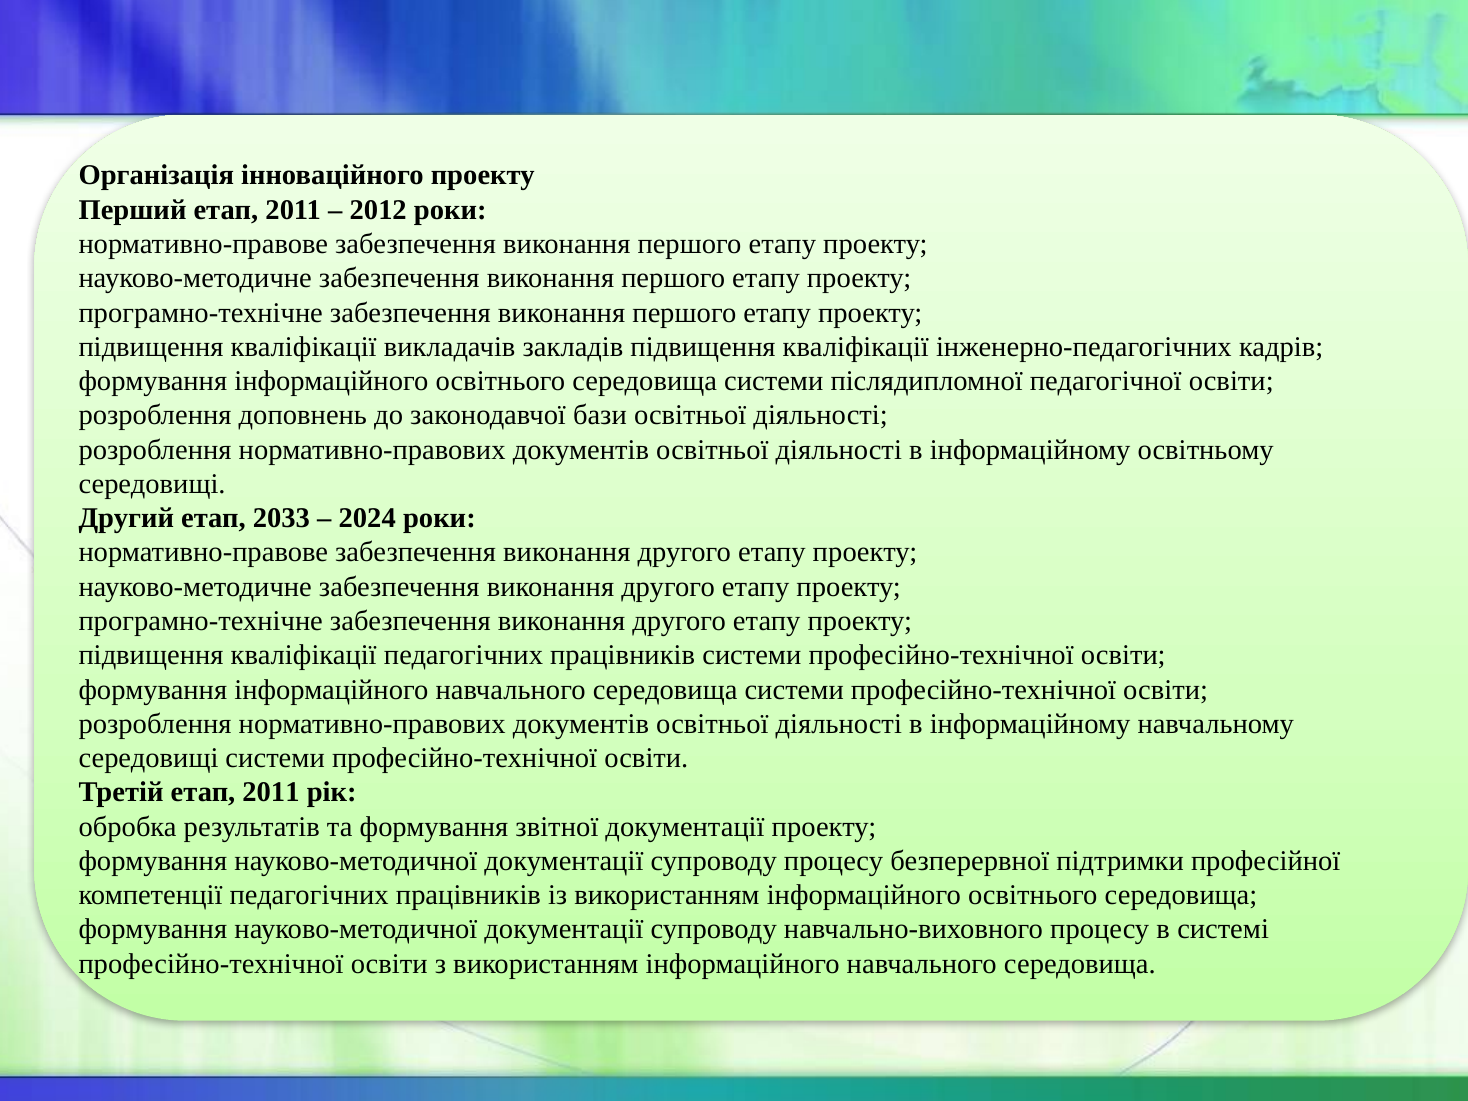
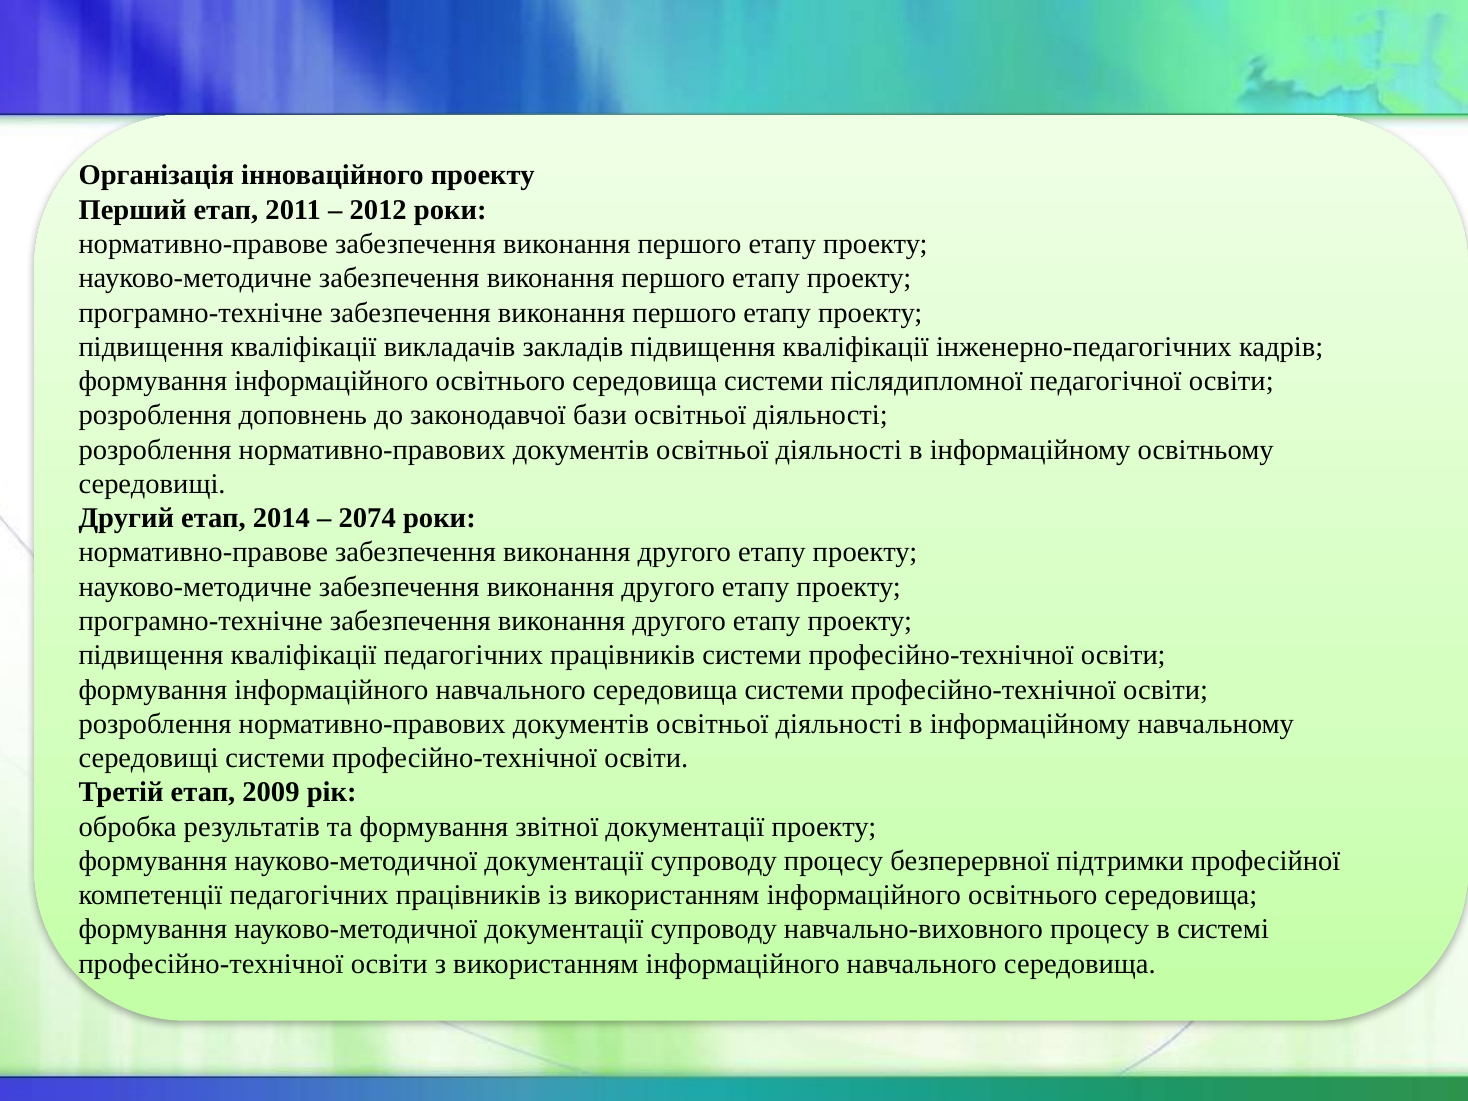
2033: 2033 -> 2014 (281, 518)
2024: 2024 -> 2074 (367, 518)
Третій етап 2011: 2011 -> 2009 (271, 792)
